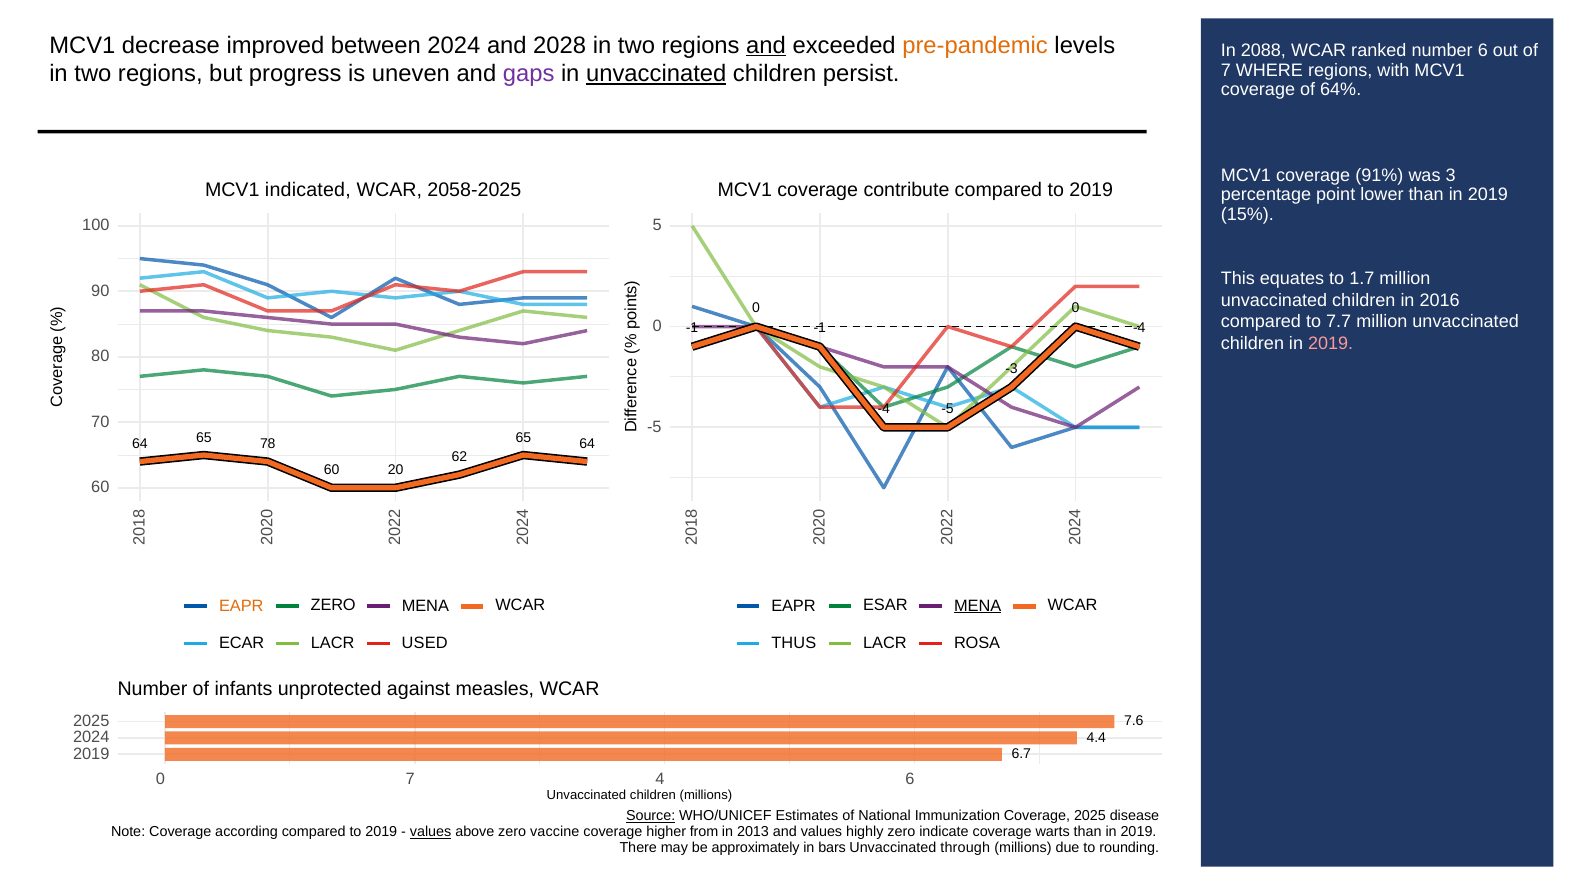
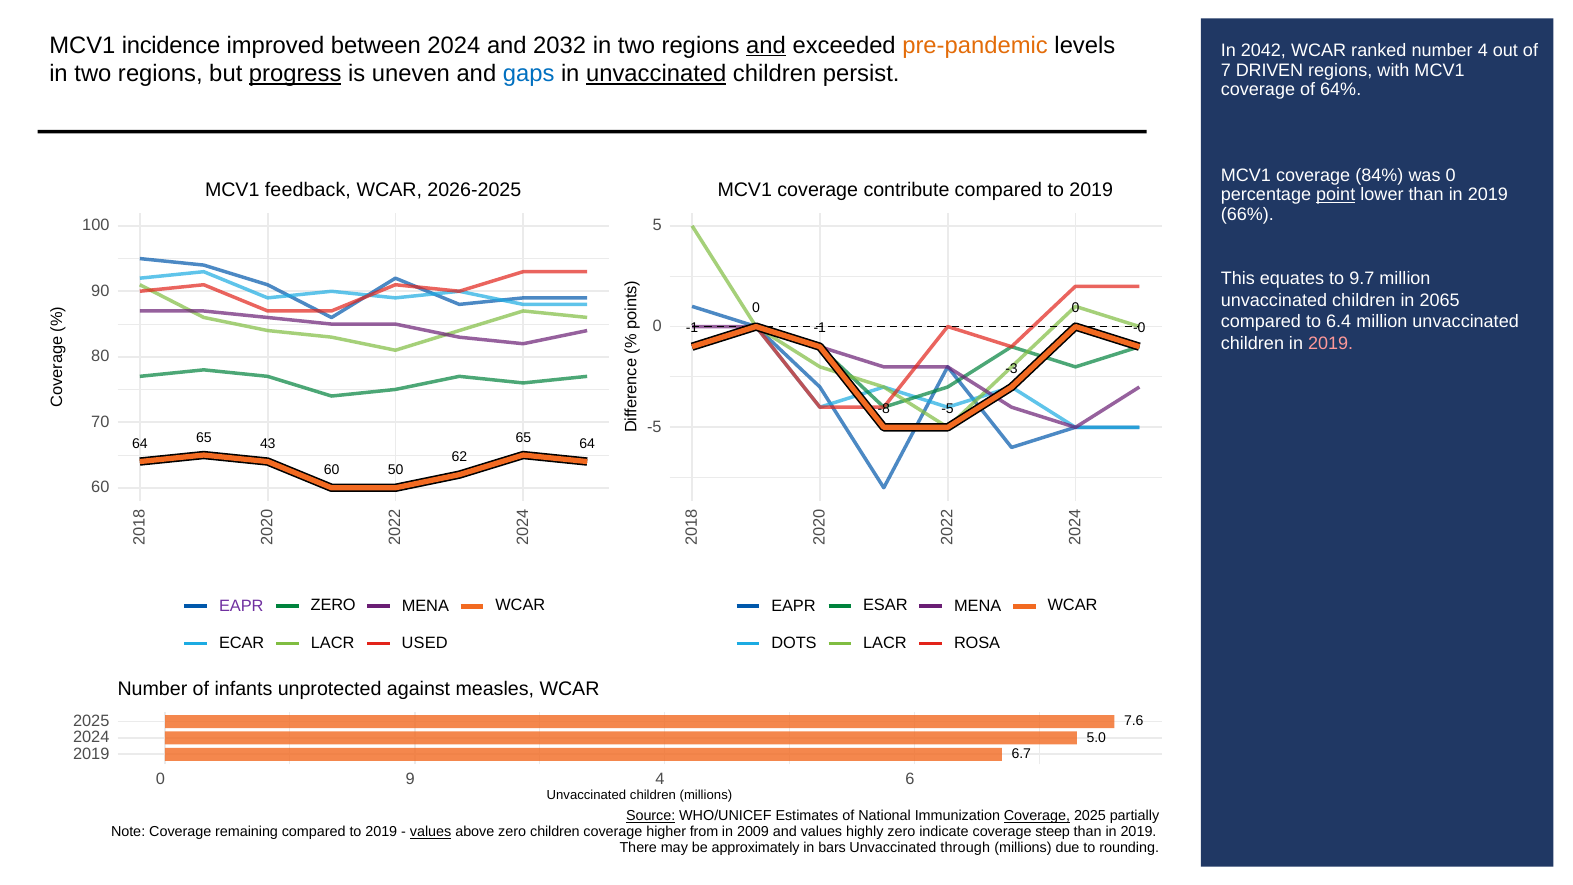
decrease: decrease -> incidence (171, 45)
2028: 2028 -> 2032 (560, 45)
2088: 2088 -> 2042 (1263, 51)
number 6: 6 -> 4 (1483, 51)
WHERE: WHERE -> DRIVEN (1269, 70)
progress underline: none -> present (295, 74)
gaps colour: purple -> blue (529, 74)
91%: 91% -> 84% (1379, 175)
was 3: 3 -> 0 (1451, 175)
indicated: indicated -> feedback (308, 190)
2058-2025: 2058-2025 -> 2026-2025 (474, 190)
point underline: none -> present (1336, 195)
15%: 15% -> 66% (1247, 214)
1.7: 1.7 -> 9.7 (1362, 279)
2016: 2016 -> 2065 (1440, 300)
7.7: 7.7 -> 6.4 (1339, 322)
-4: -4 -> -0 (1139, 328)
-4: -4 -> -8 (884, 409)
78: 78 -> 43 (268, 444)
20: 20 -> 50 (396, 470)
EAPR colour: orange -> purple (241, 606)
MENA underline: present -> none (978, 606)
THUS: THUS -> DOTS (794, 643)
4.4: 4.4 -> 5.0 (1096, 737)
0 7: 7 -> 9 (410, 779)
Coverage underline: none -> present (1037, 816)
disease: disease -> partially (1134, 816)
according: according -> remaining (247, 832)
zero vaccine: vaccine -> children (555, 832)
2013: 2013 -> 2009 (753, 832)
warts: warts -> steep (1053, 832)
